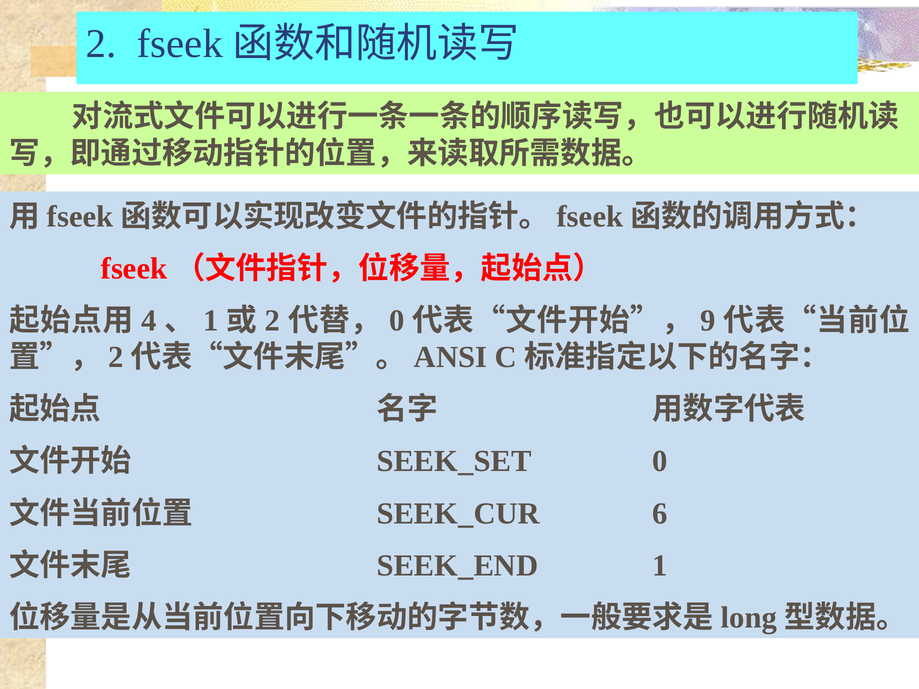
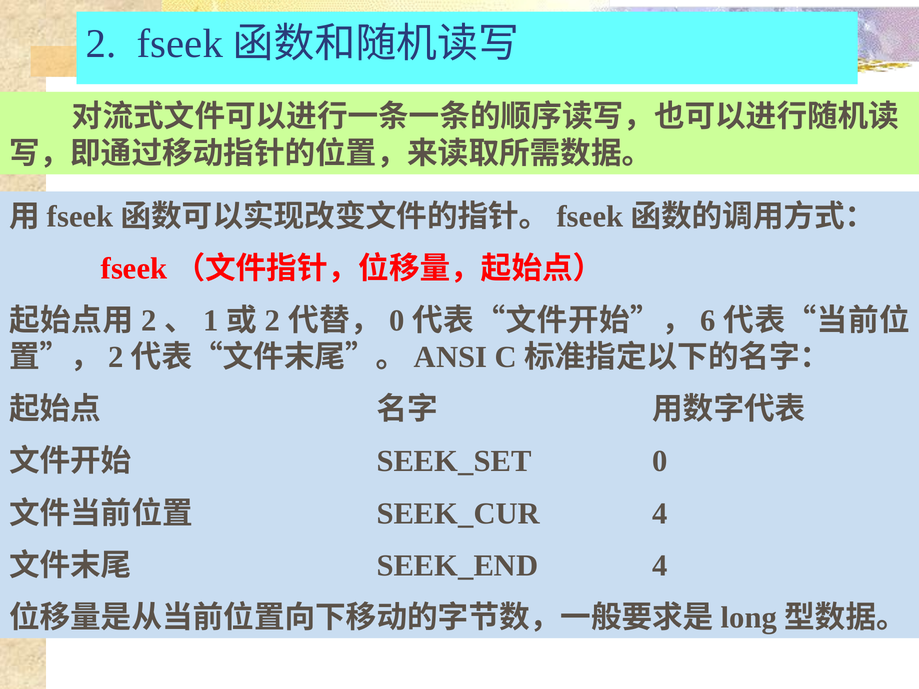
4: 4 -> 2 (149, 321)
9: 9 -> 6 (708, 321)
SEEK_CUR 6: 6 -> 4 (660, 514)
SEEK_END 1: 1 -> 4 (660, 566)
